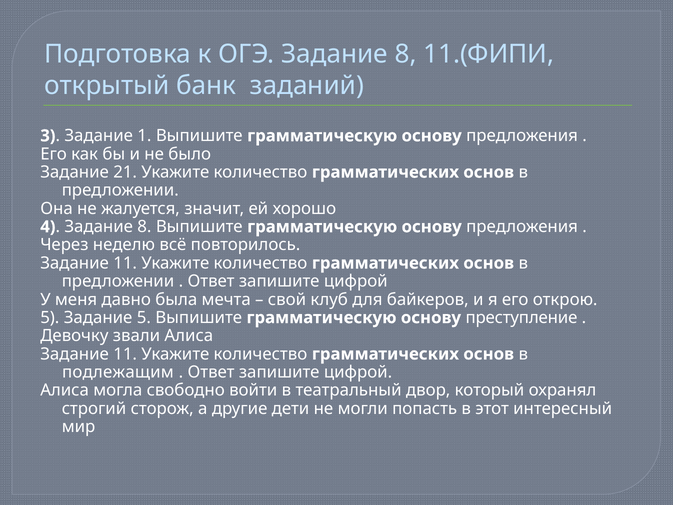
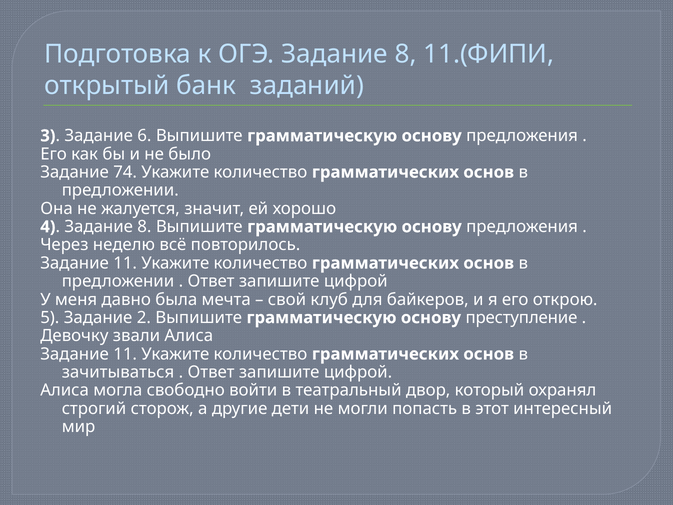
1: 1 -> 6 (144, 136)
21: 21 -> 74 (125, 172)
Задание 5: 5 -> 2 (144, 318)
подлежащим: подлежащим -> зачитываться (118, 372)
